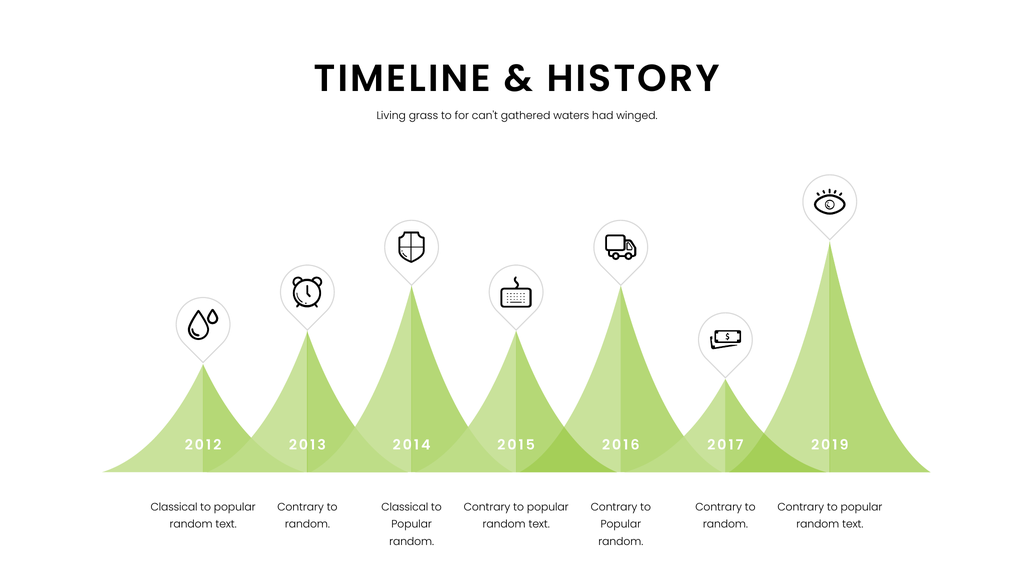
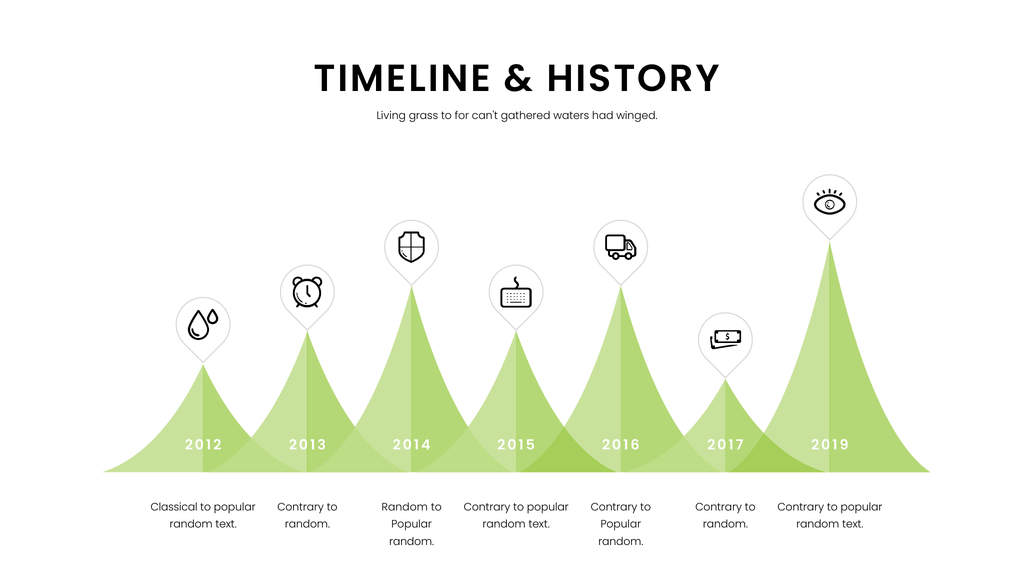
Classical: Classical -> Random (405, 507)
